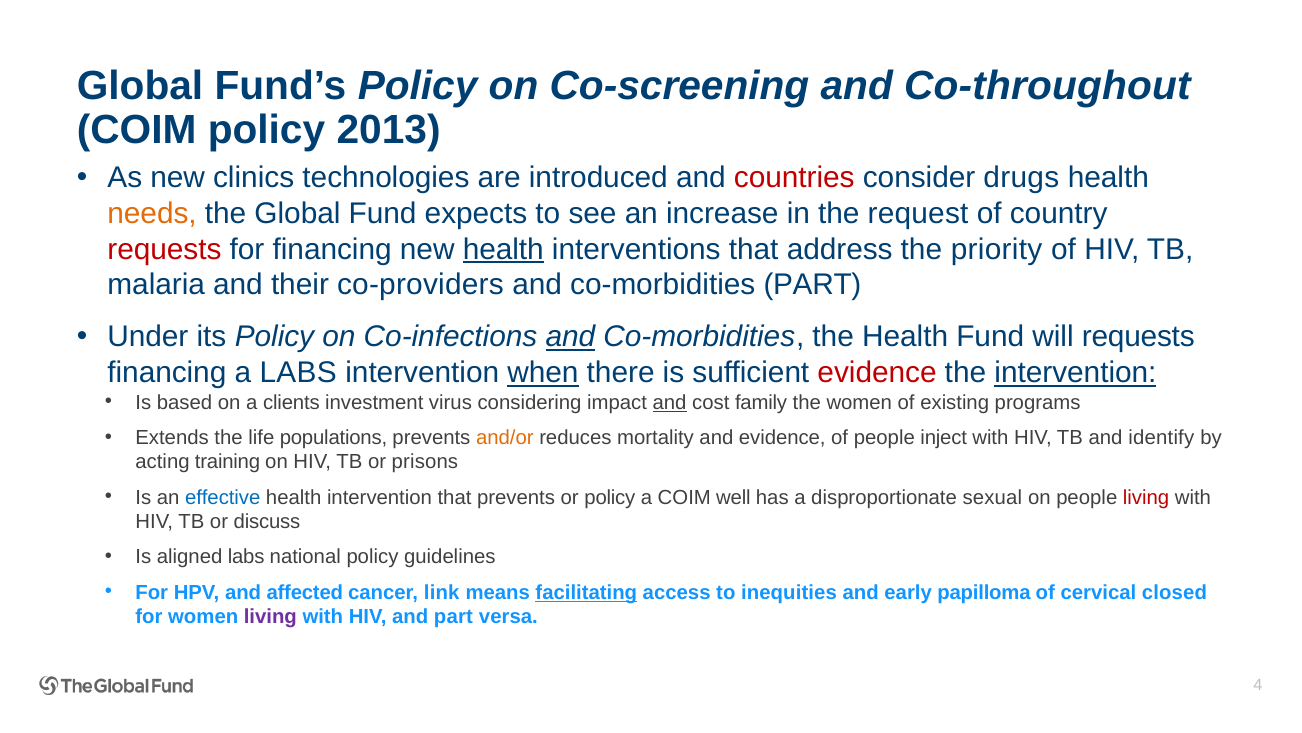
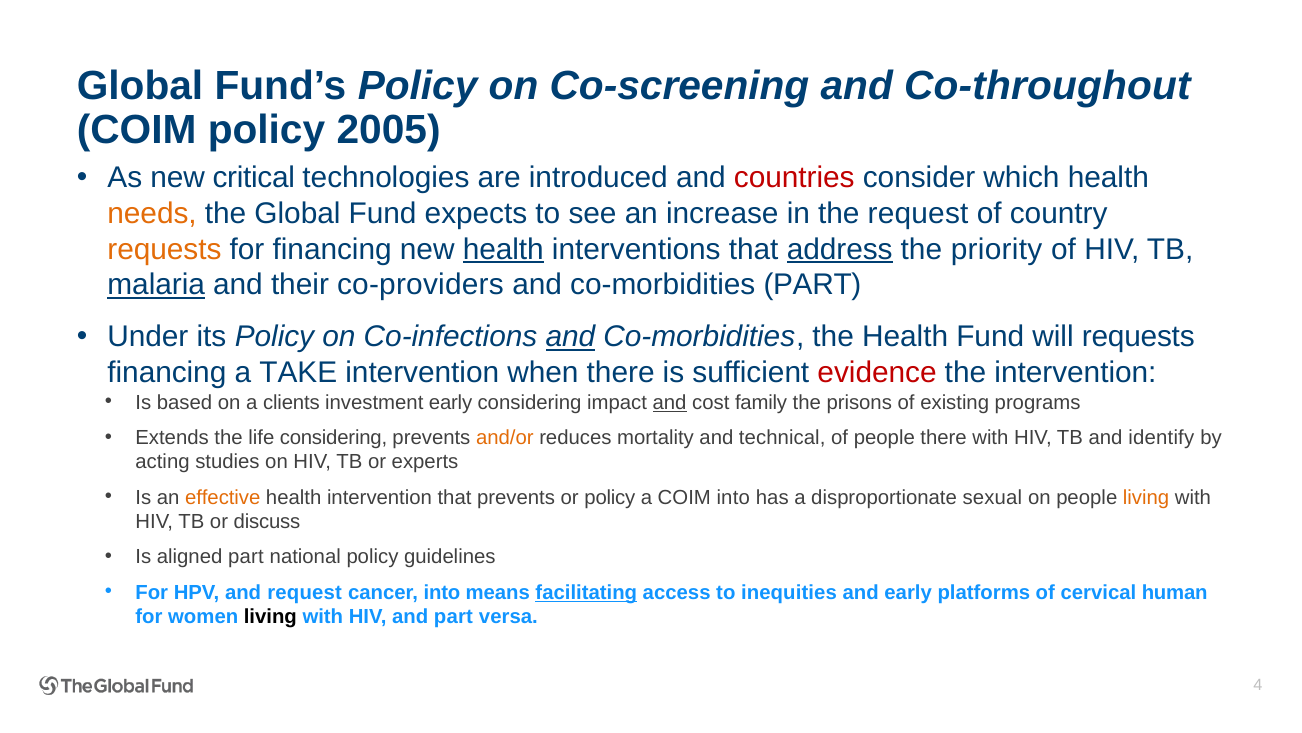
2013: 2013 -> 2005 (389, 130)
clinics: clinics -> critical (254, 178)
drugs: drugs -> which (1022, 178)
requests colour: red -> orange (164, 249)
address underline: none -> present (840, 249)
malaria underline: none -> present (156, 285)
a LABS: LABS -> TAKE (298, 373)
when underline: present -> none (543, 373)
intervention underline: present -> none (1075, 373)
investment virus: virus -> early (451, 402)
the women: women -> prisons (859, 402)
life populations: populations -> considering (333, 437)
and evidence: evidence -> technical (782, 437)
people inject: inject -> there (944, 437)
training: training -> studies (227, 462)
prisons: prisons -> experts (425, 462)
effective colour: blue -> orange (223, 497)
COIM well: well -> into (733, 497)
living colour: red -> orange (1146, 497)
aligned labs: labs -> part (246, 557)
and affected: affected -> request (305, 592)
cancer link: link -> into (442, 592)
papilloma: papilloma -> platforms (984, 592)
closed: closed -> human (1175, 592)
living colour: purple -> black (270, 616)
